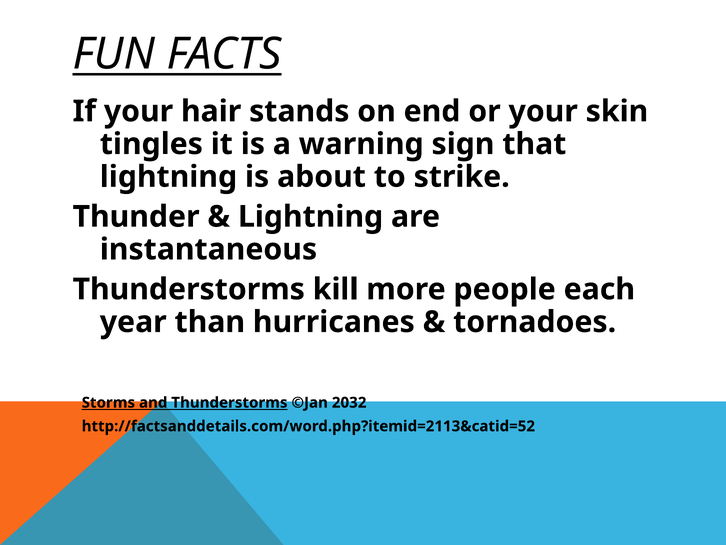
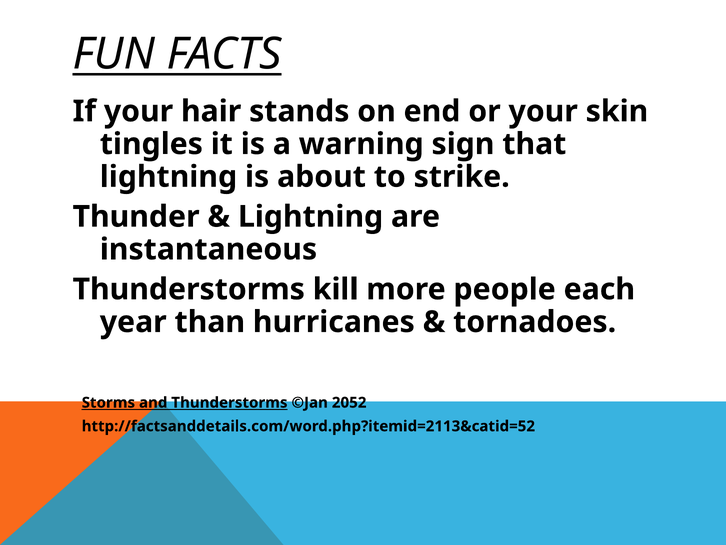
2032: 2032 -> 2052 (349, 402)
